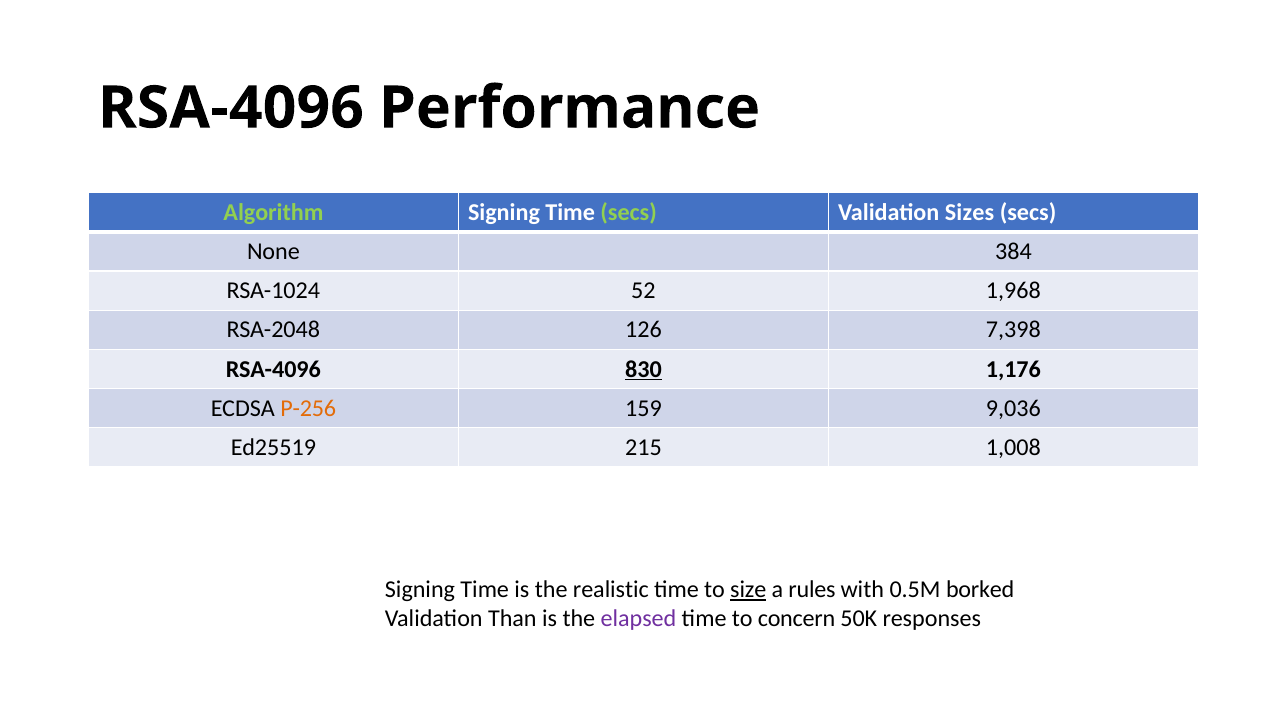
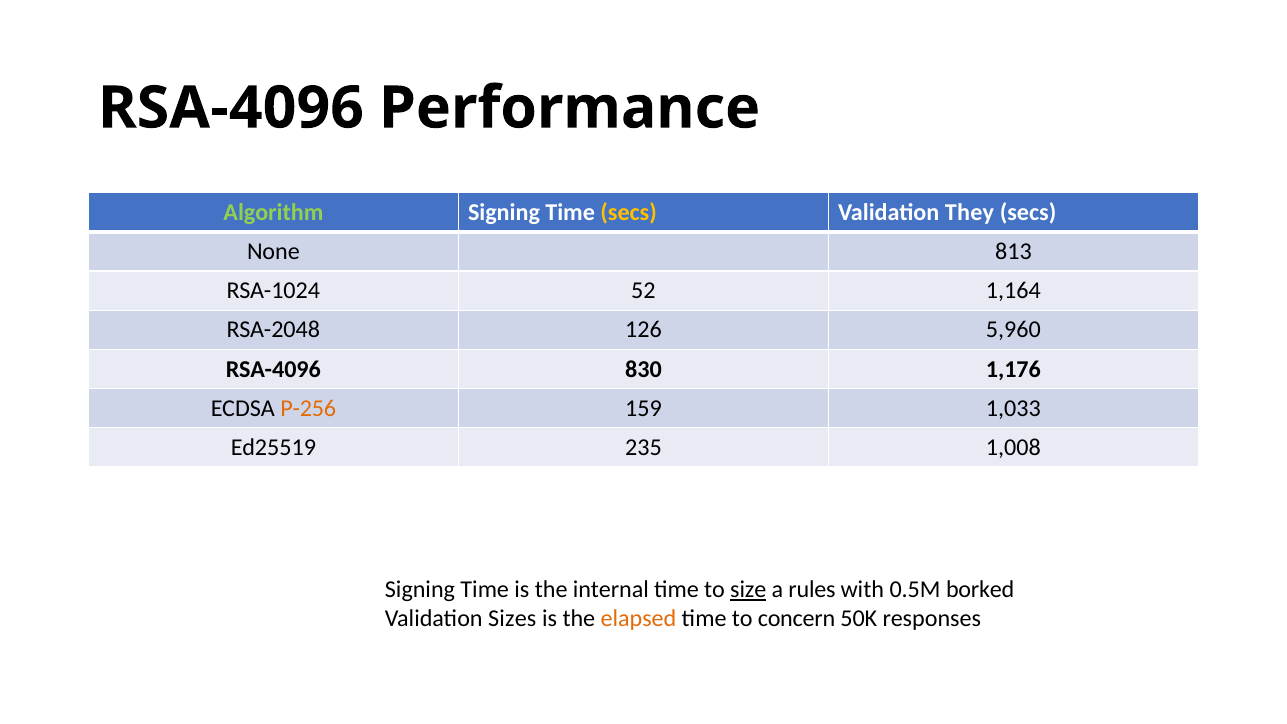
secs colour: light green -> yellow (629, 213)
Sizes: Sizes -> They (969, 213)
384: 384 -> 813 (1013, 252)
1,968: 1,968 -> 1,164 (1013, 291)
7,398: 7,398 -> 5,960 (1013, 330)
830 underline: present -> none (643, 369)
9,036: 9,036 -> 1,033 (1013, 408)
215: 215 -> 235 (643, 447)
realistic: realistic -> internal (611, 590)
Than: Than -> Sizes (512, 618)
elapsed colour: purple -> orange (638, 618)
